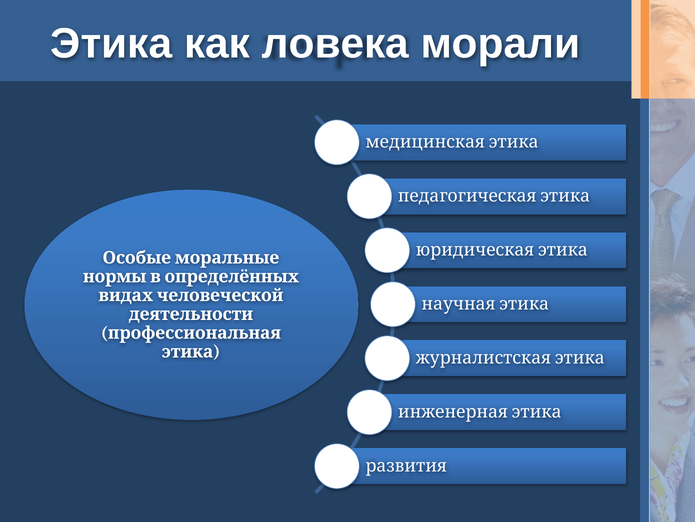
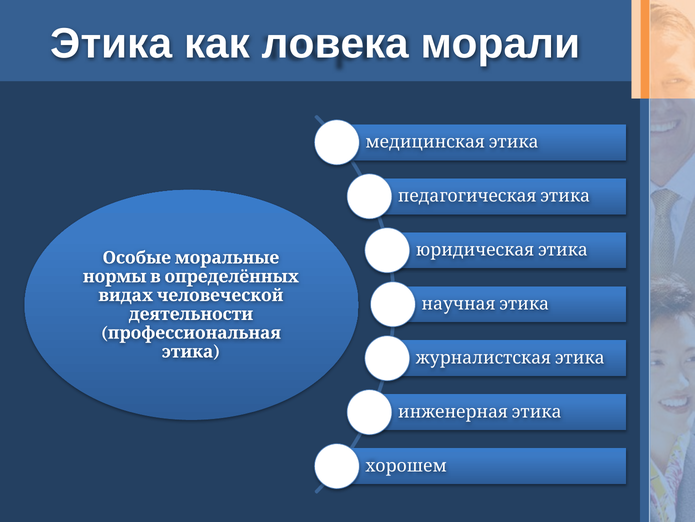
развития: развития -> хорошем (406, 465)
